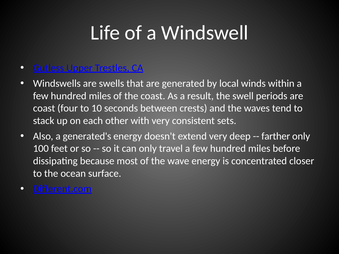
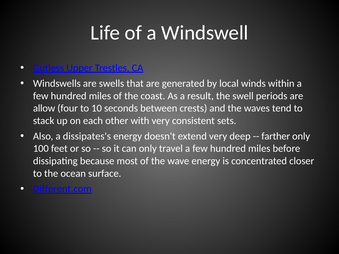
coast: coast -> allow (44, 108)
generated's: generated's -> dissipates's (87, 136)
